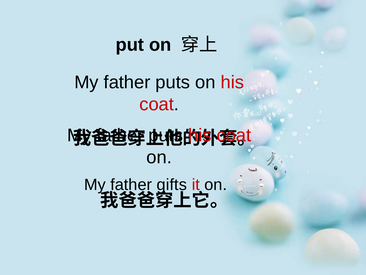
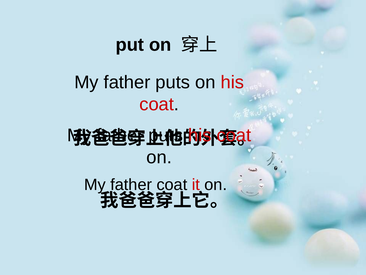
father gifts: gifts -> coat (172, 185)
